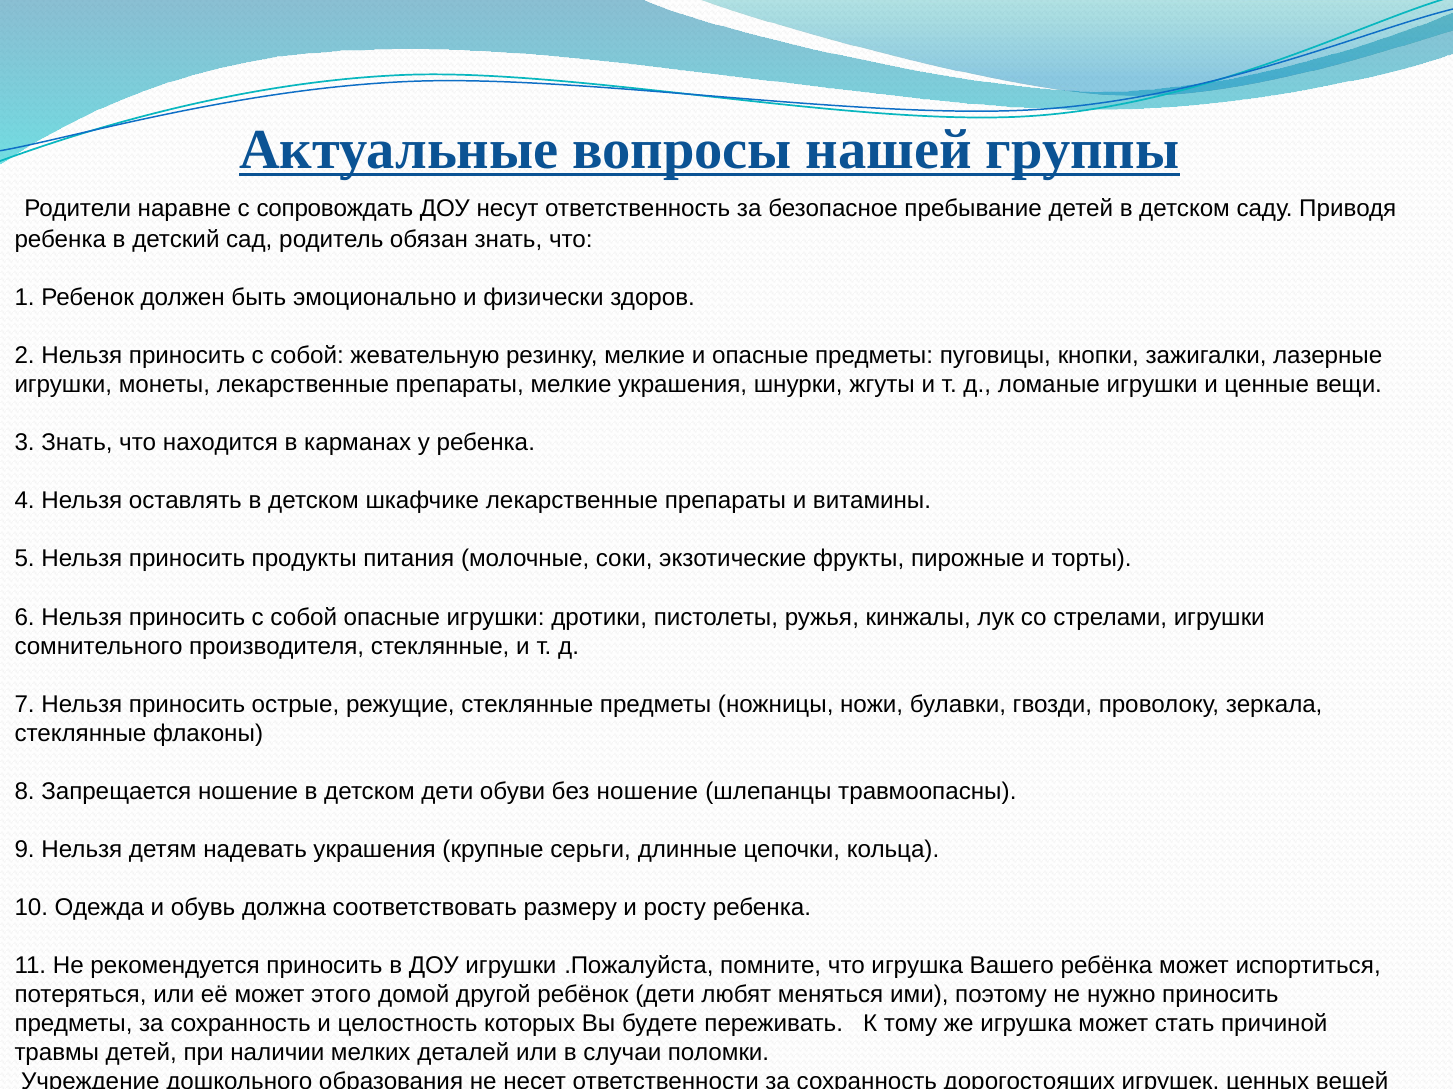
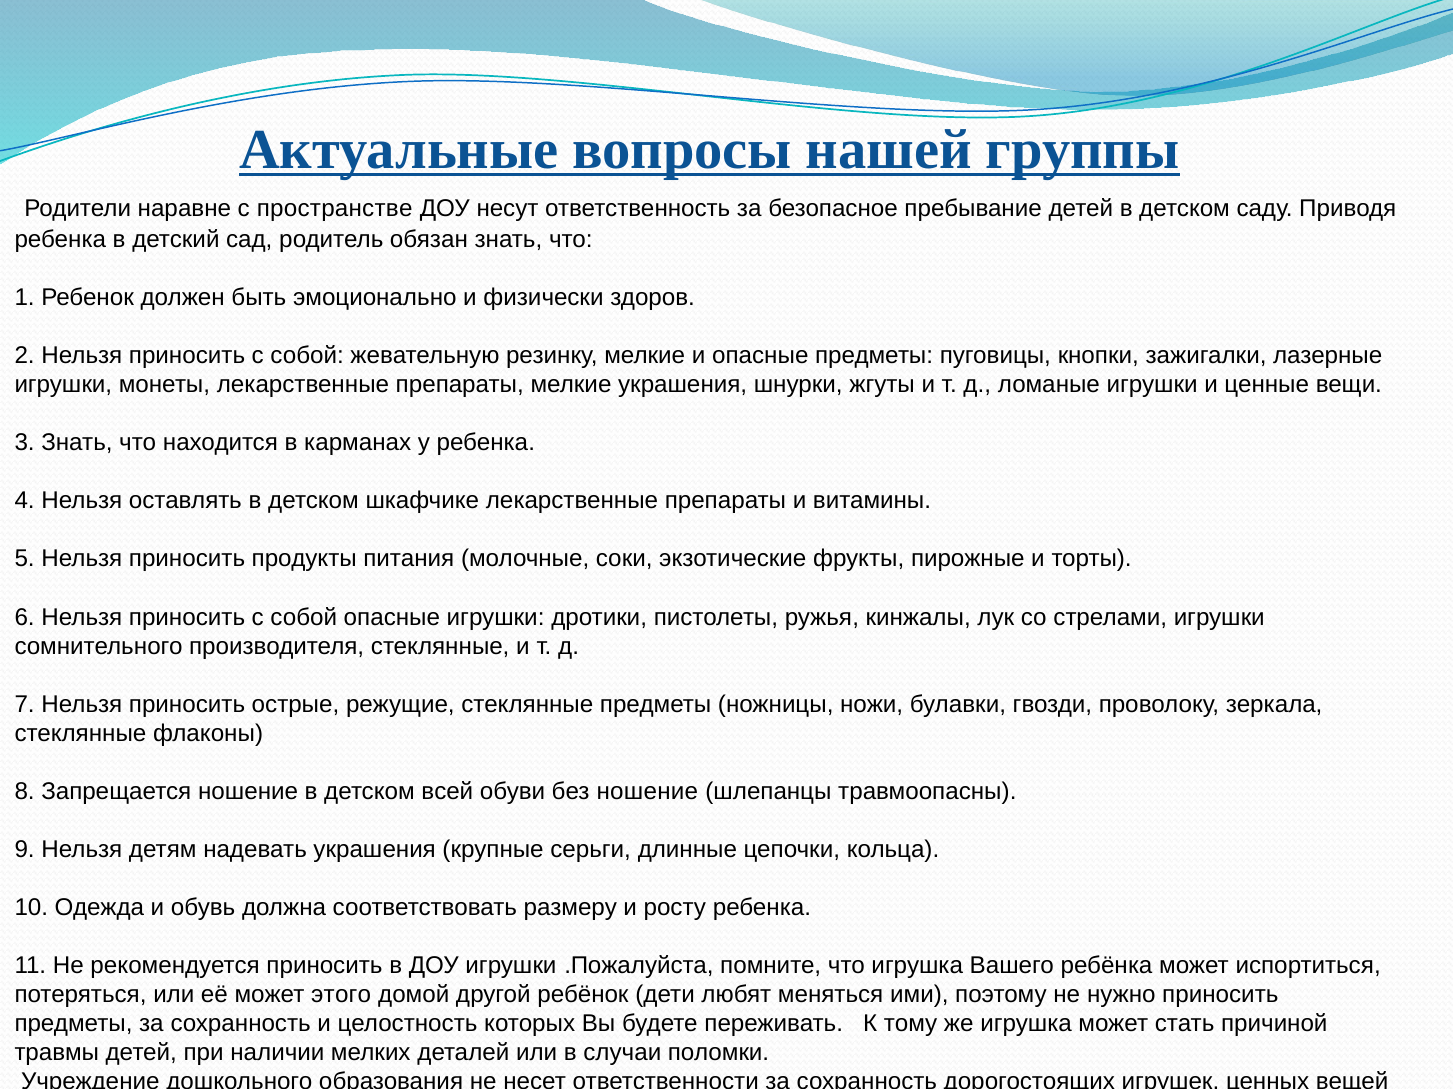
сопровождать: сопровождать -> пространстве (335, 208)
детском дети: дети -> всей (447, 792)
